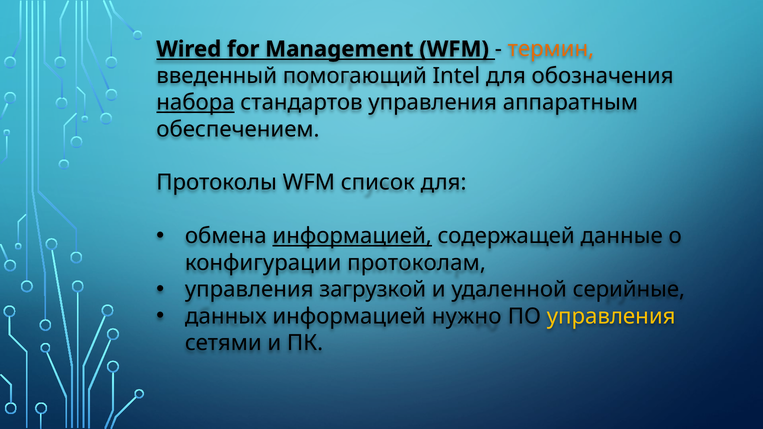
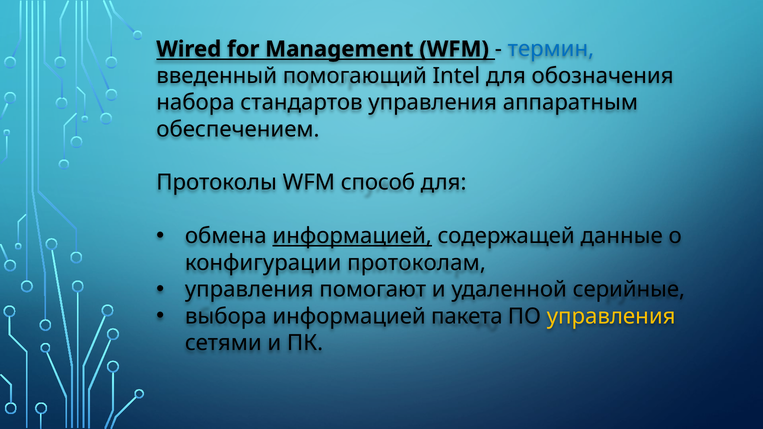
термин colour: orange -> blue (551, 49)
набора underline: present -> none (195, 103)
список: список -> способ (378, 183)
загрузкой: загрузкой -> помогают (373, 290)
данных: данных -> выбора (226, 316)
нужно: нужно -> пакета (467, 316)
